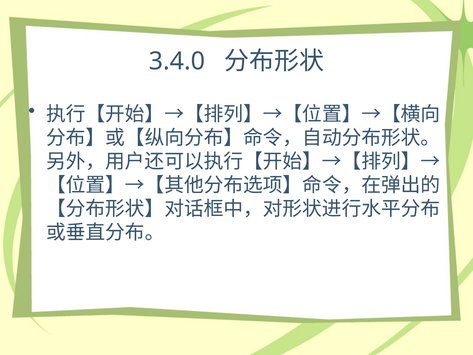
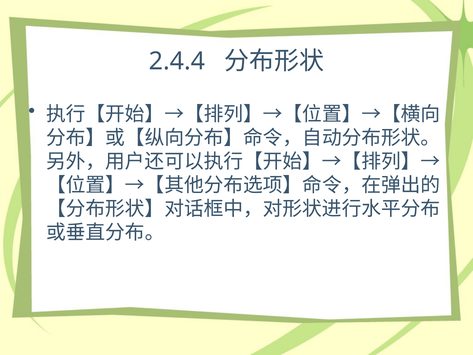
3.4.0: 3.4.0 -> 2.4.4 (177, 61)
